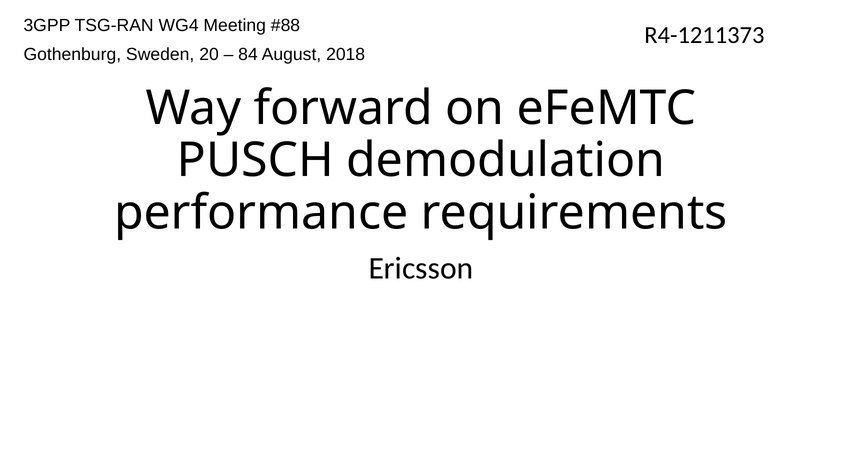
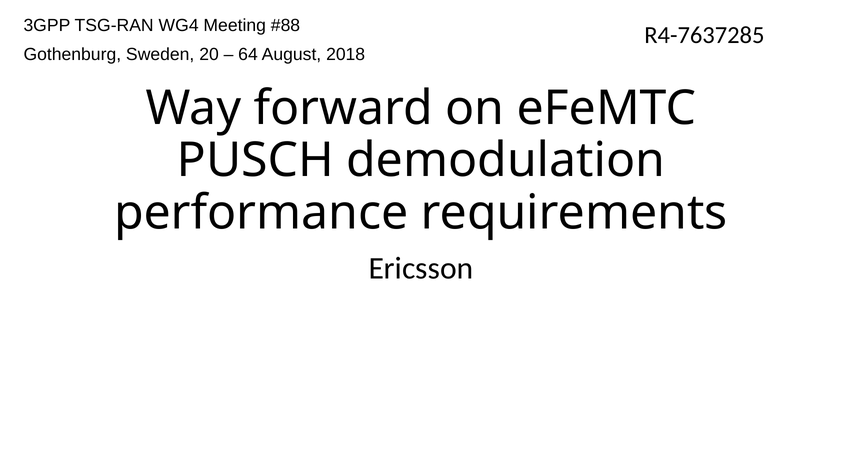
R4-1211373: R4-1211373 -> R4-7637285 (704, 35)
84: 84 -> 64 (248, 54)
